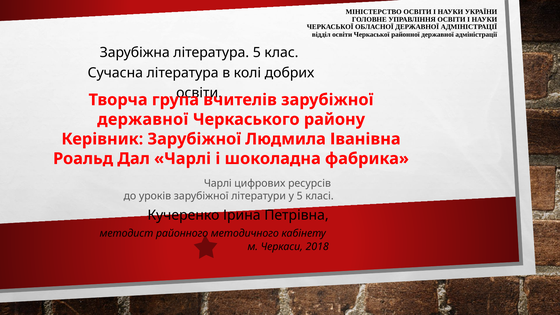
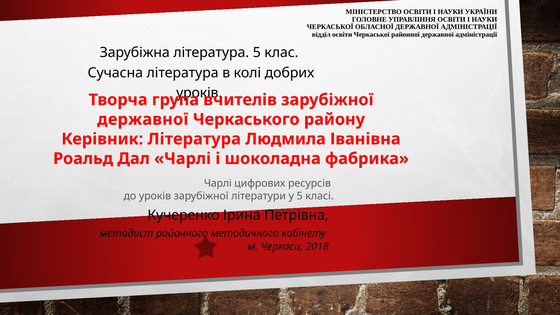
освіти: освіти -> уроків (199, 93)
Керівник Зарубіжної: Зарубіжної -> Література (194, 139)
